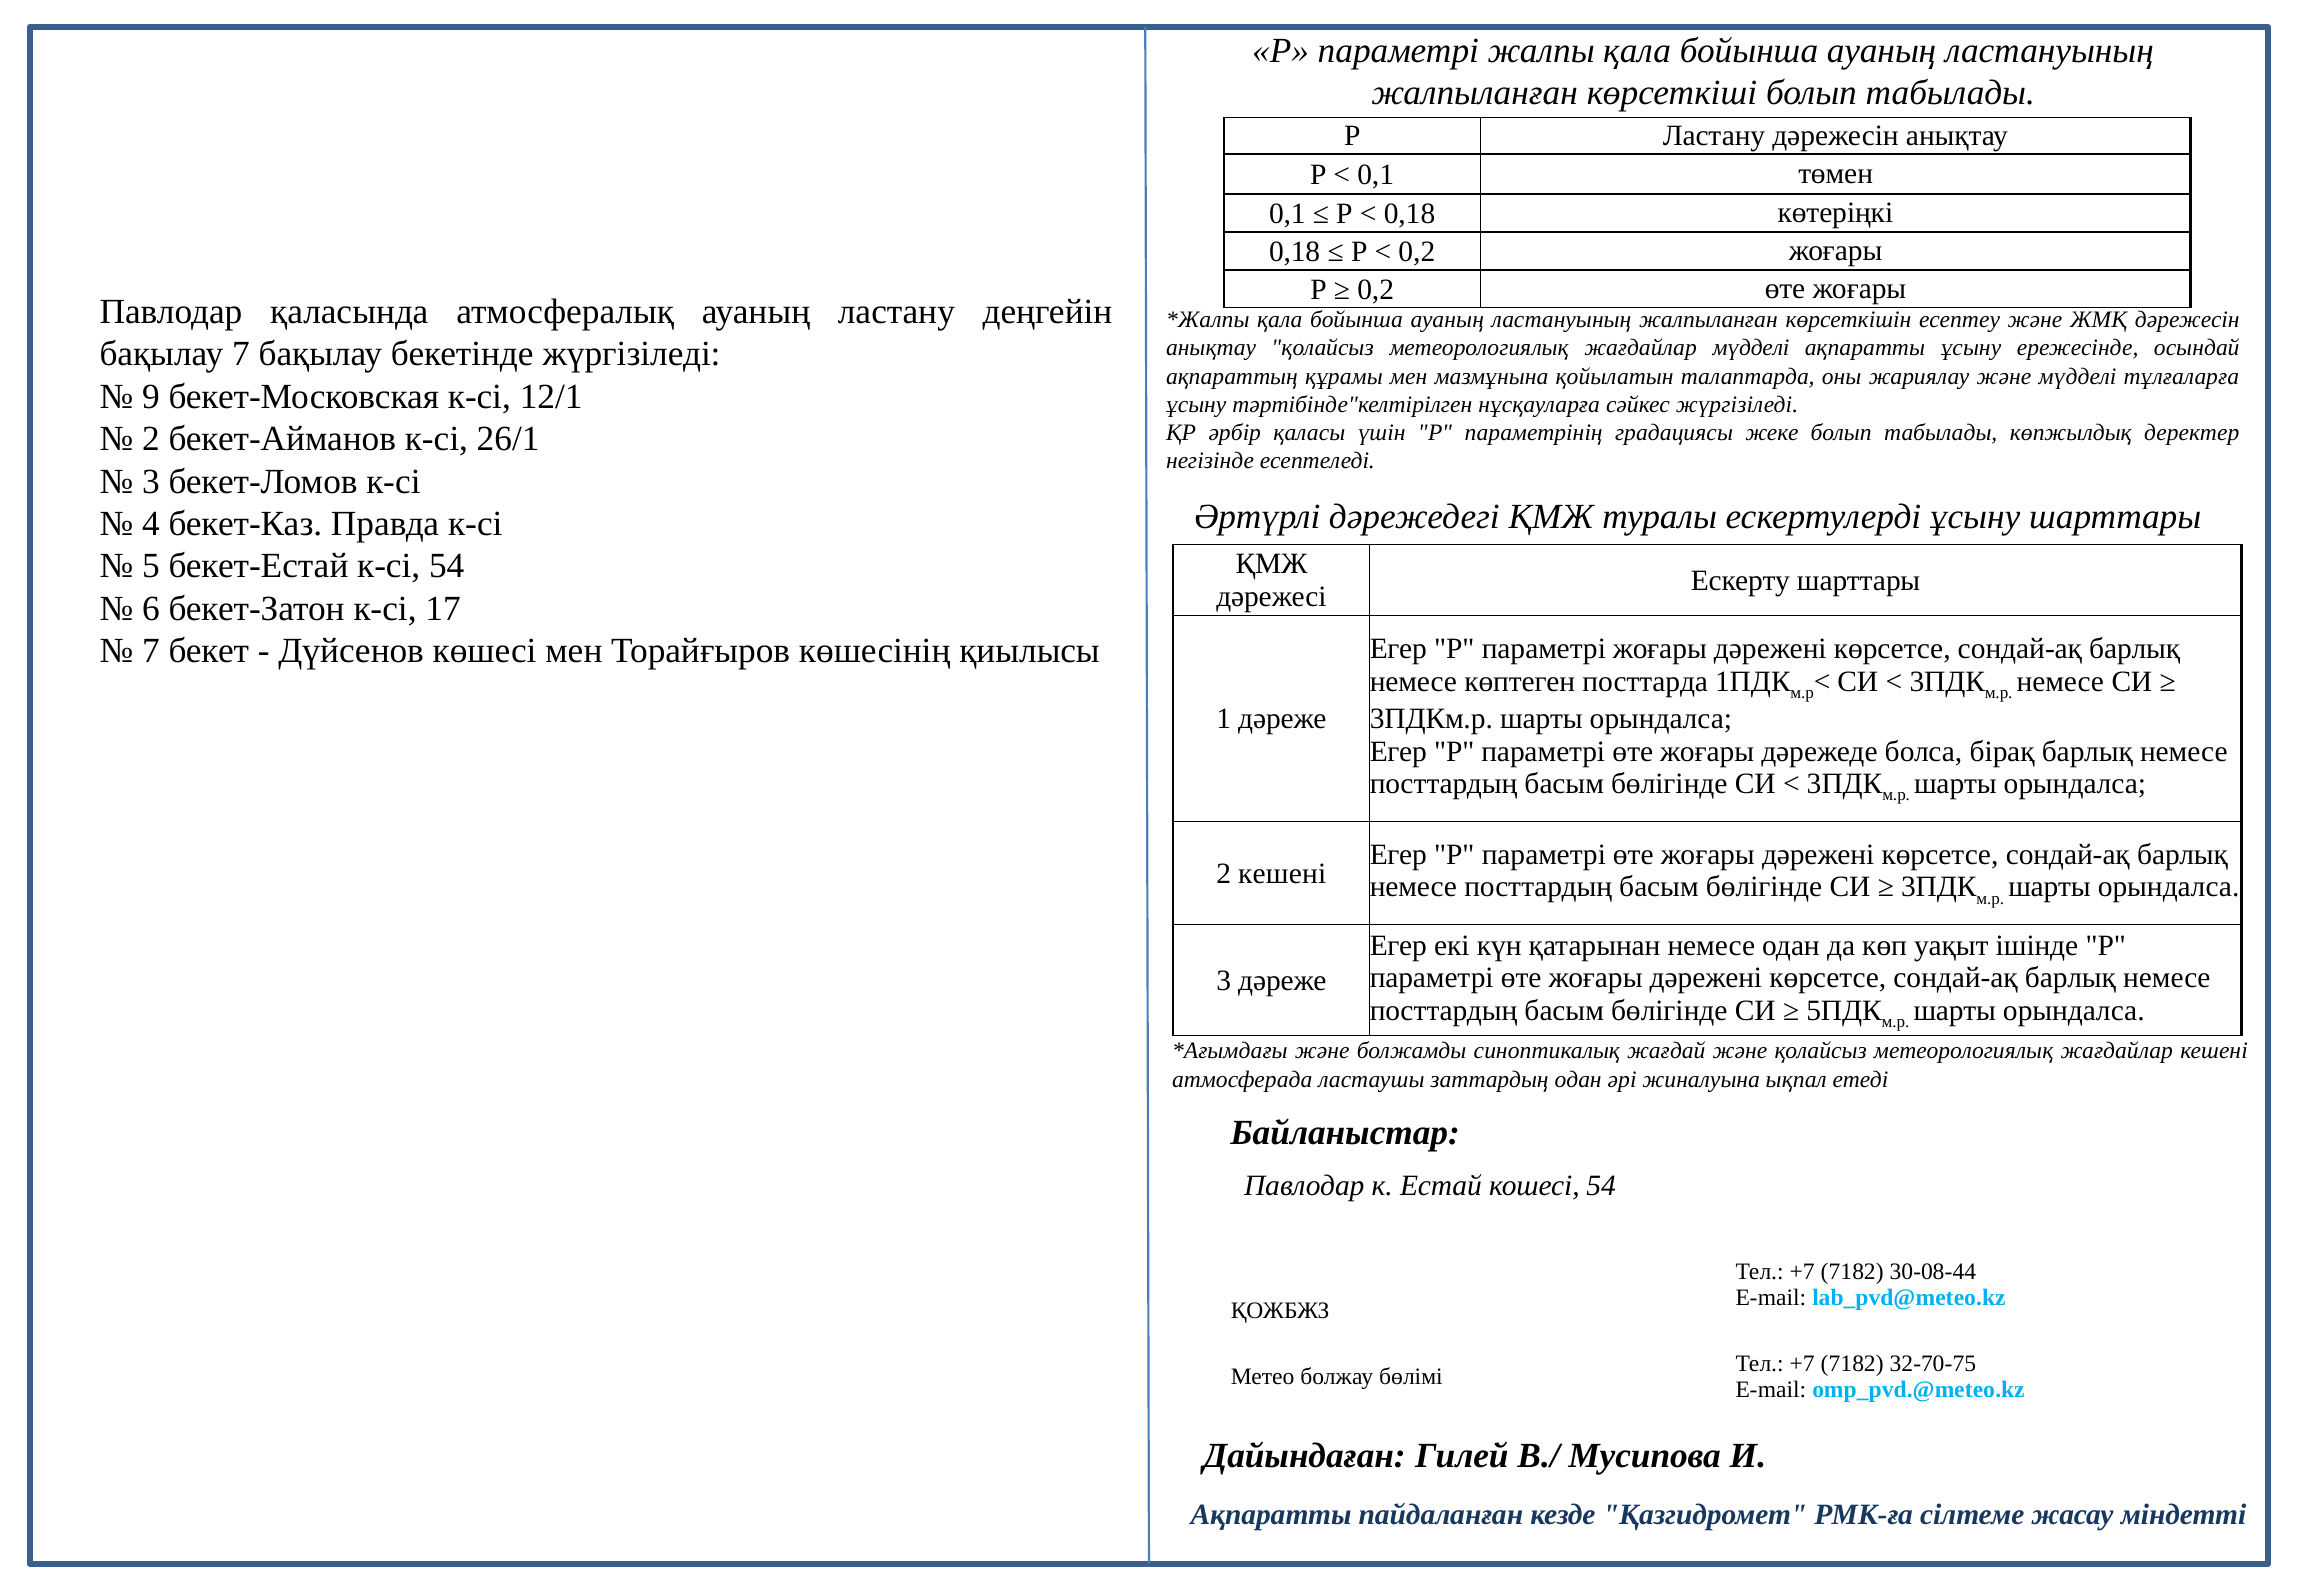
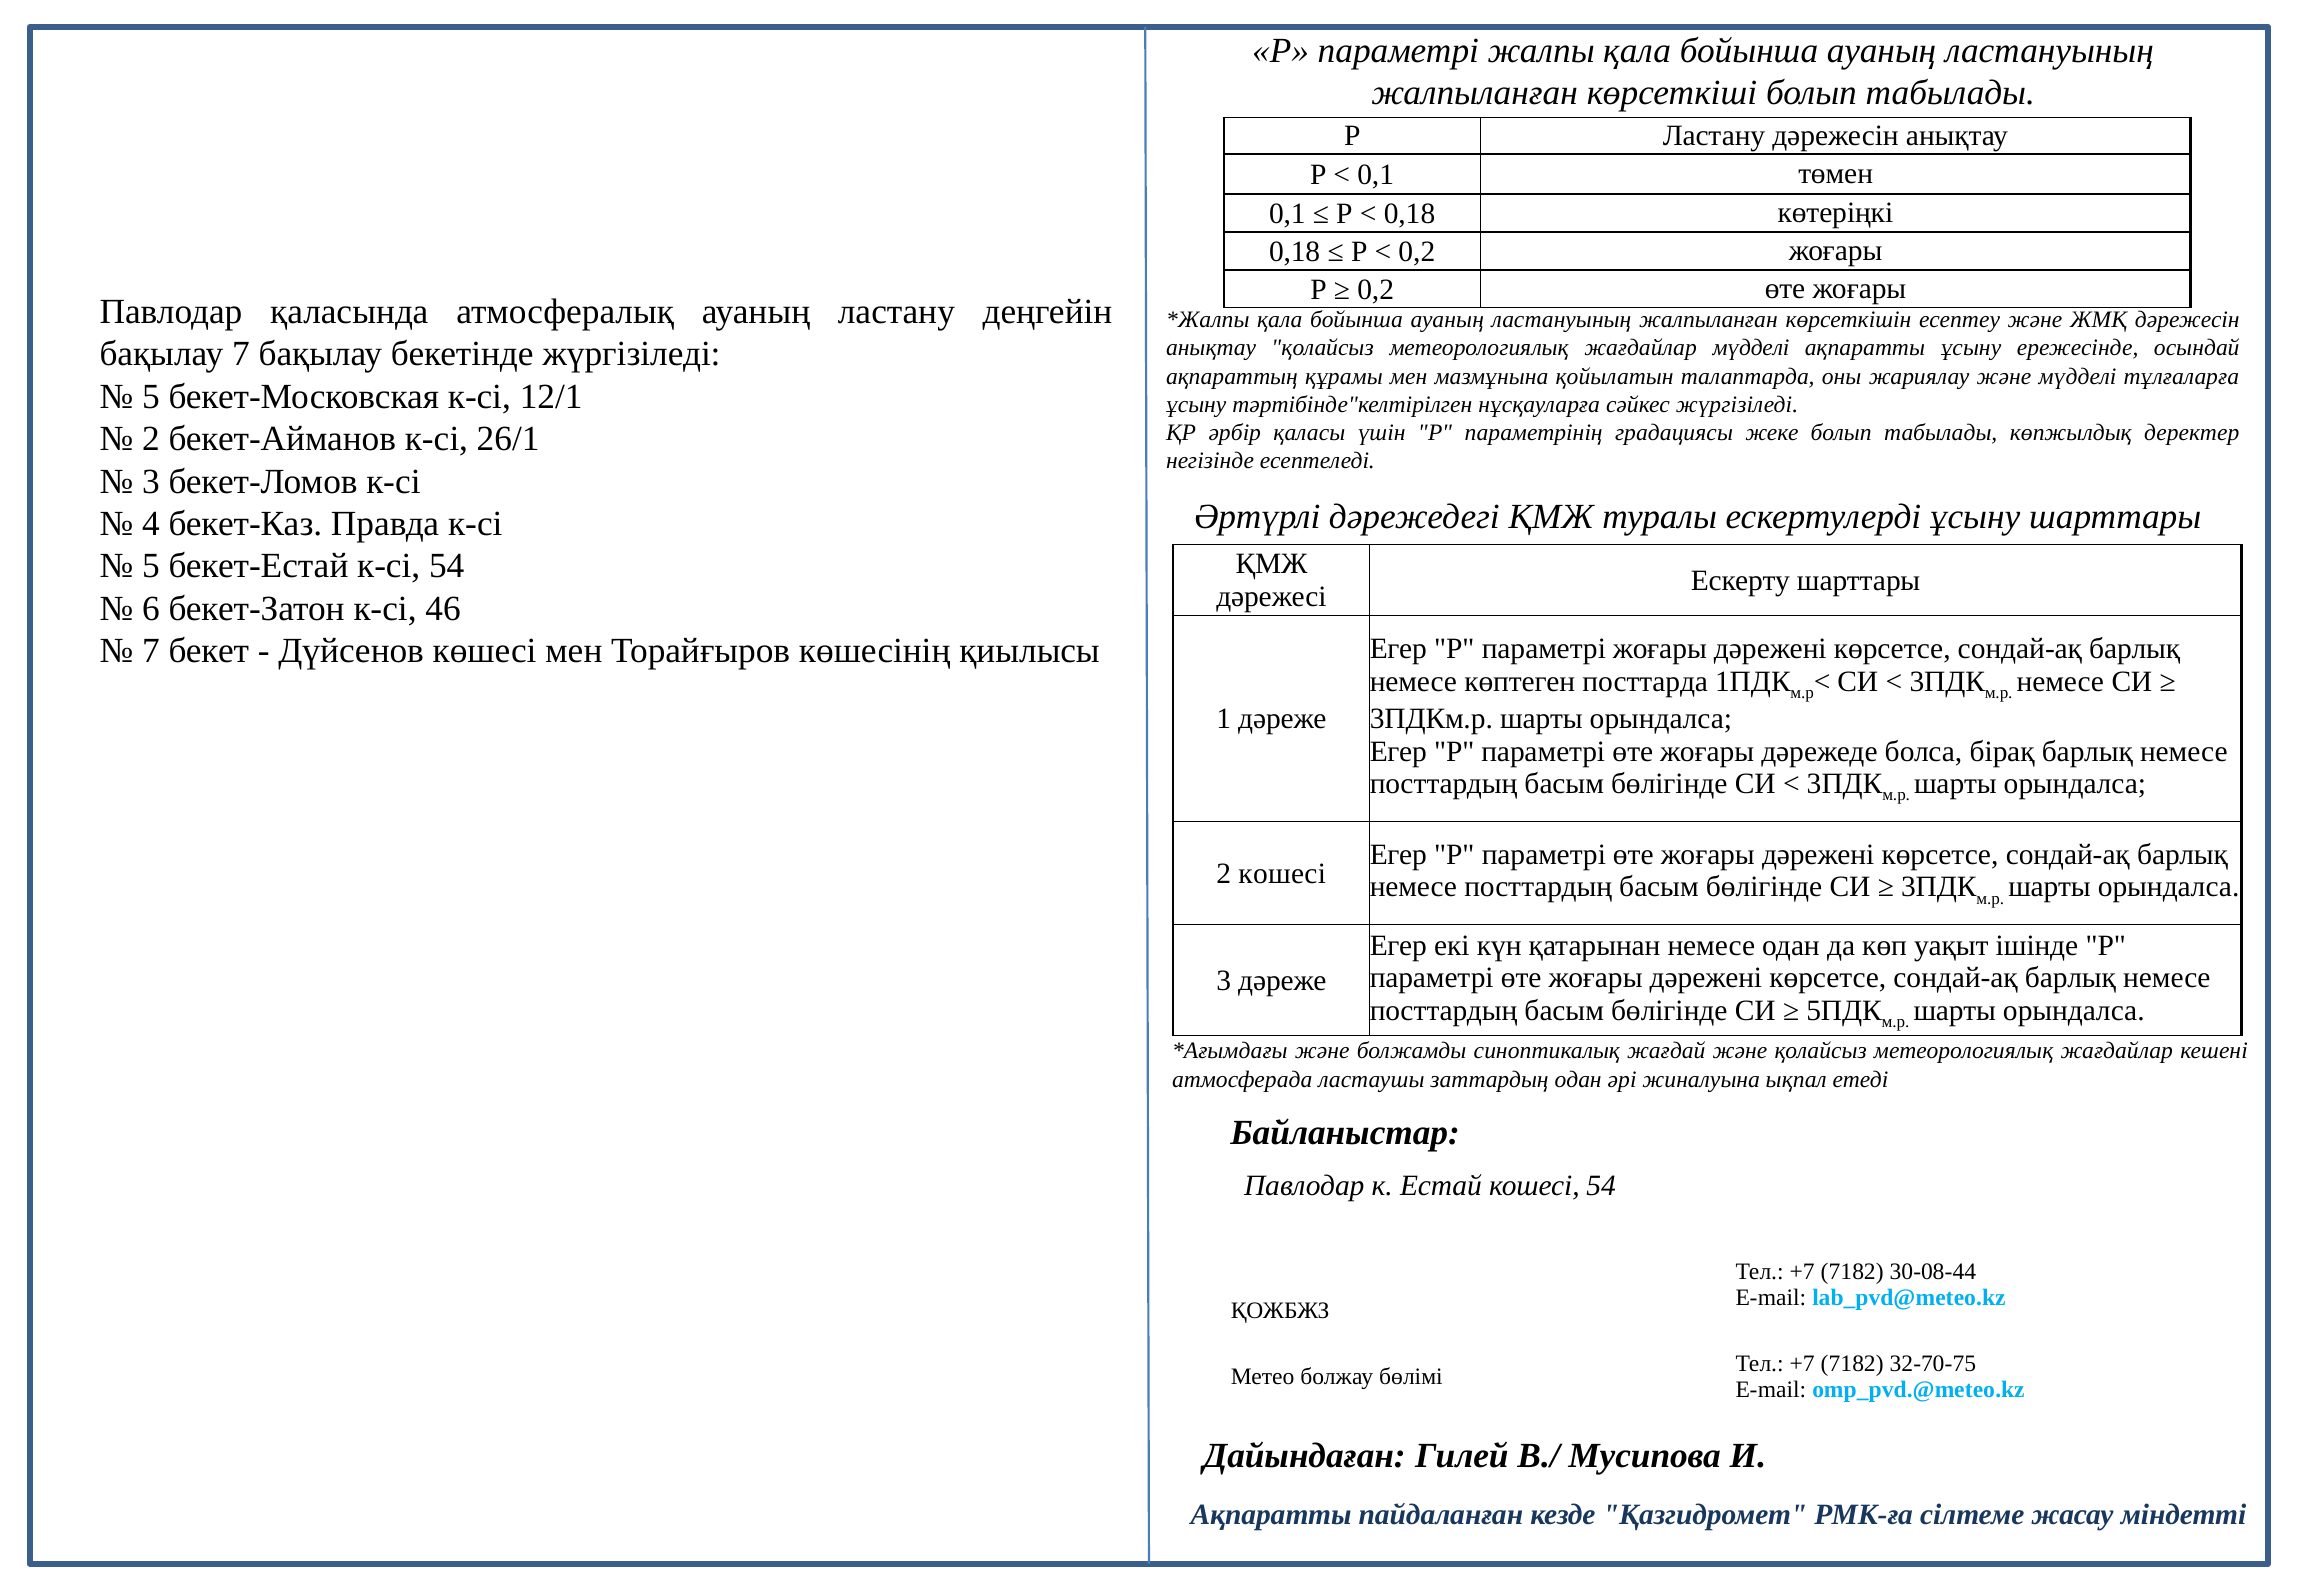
9: 9 -> 5 (151, 396)
17: 17 -> 46 (443, 609)
2 кешені: кешені -> кошесi (1282, 873)
